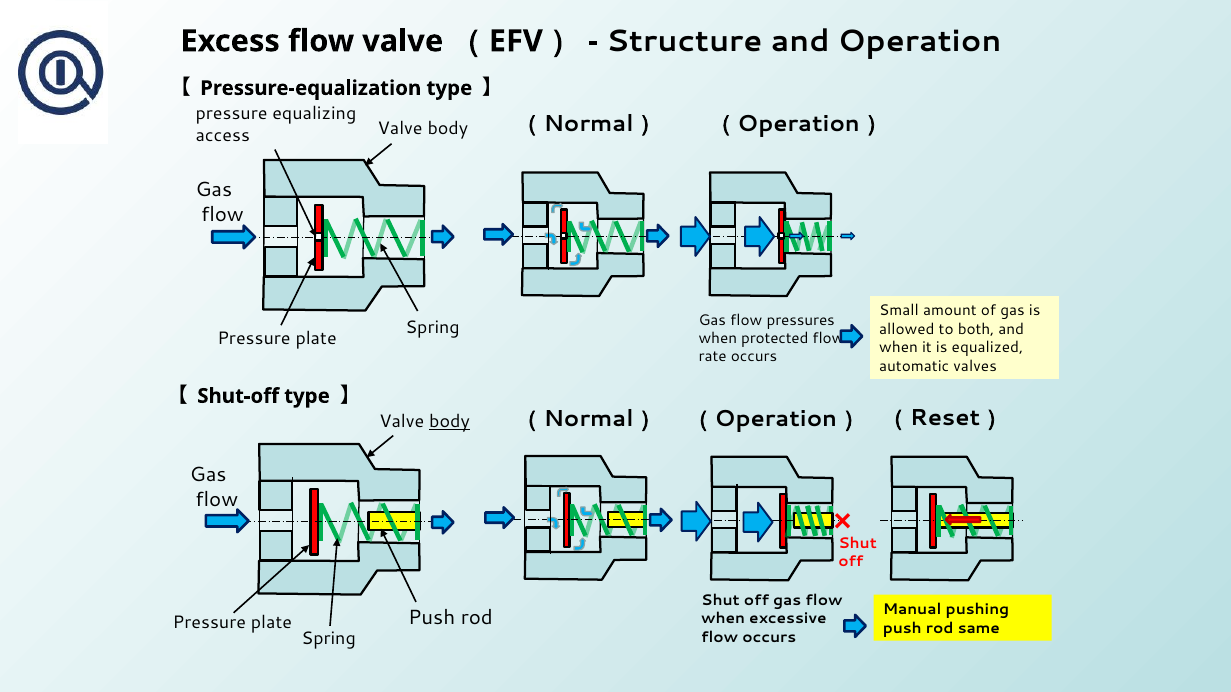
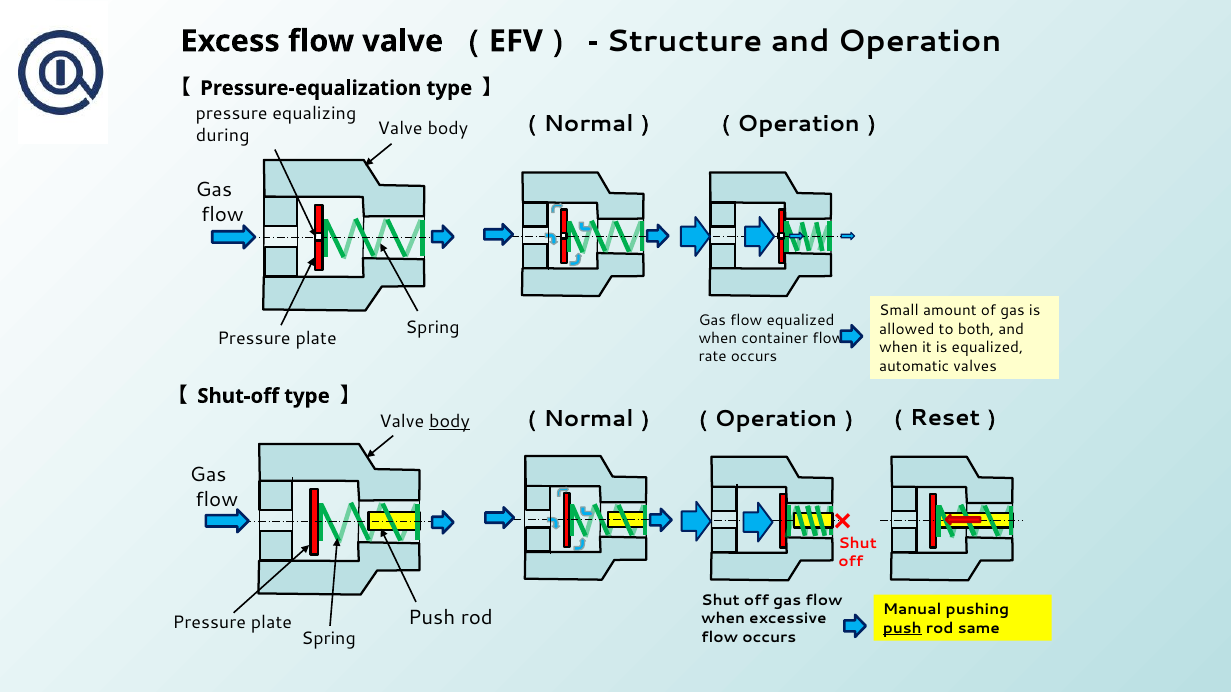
access: access -> during (223, 135)
flow pressures: pressures -> equalized (801, 320)
protected: protected -> container (775, 339)
push underline: none -> present (902, 628)
